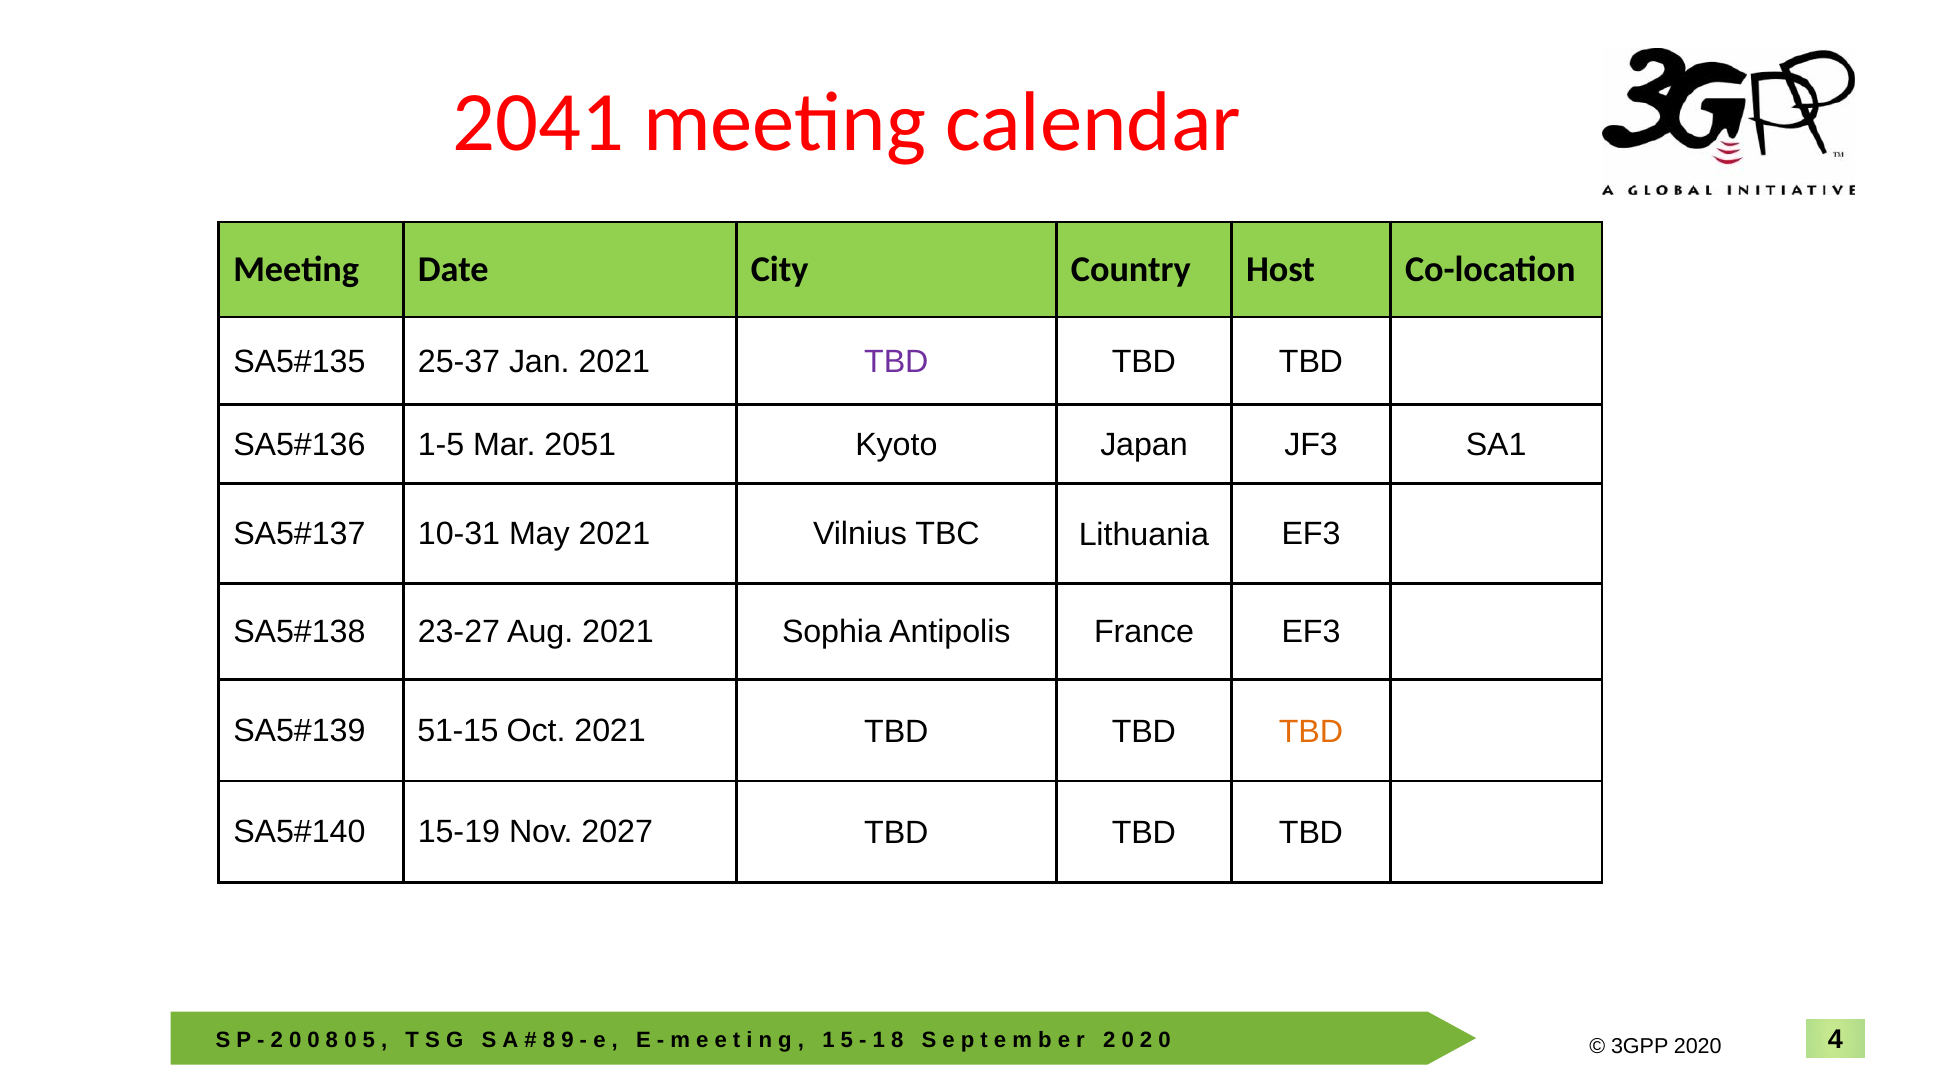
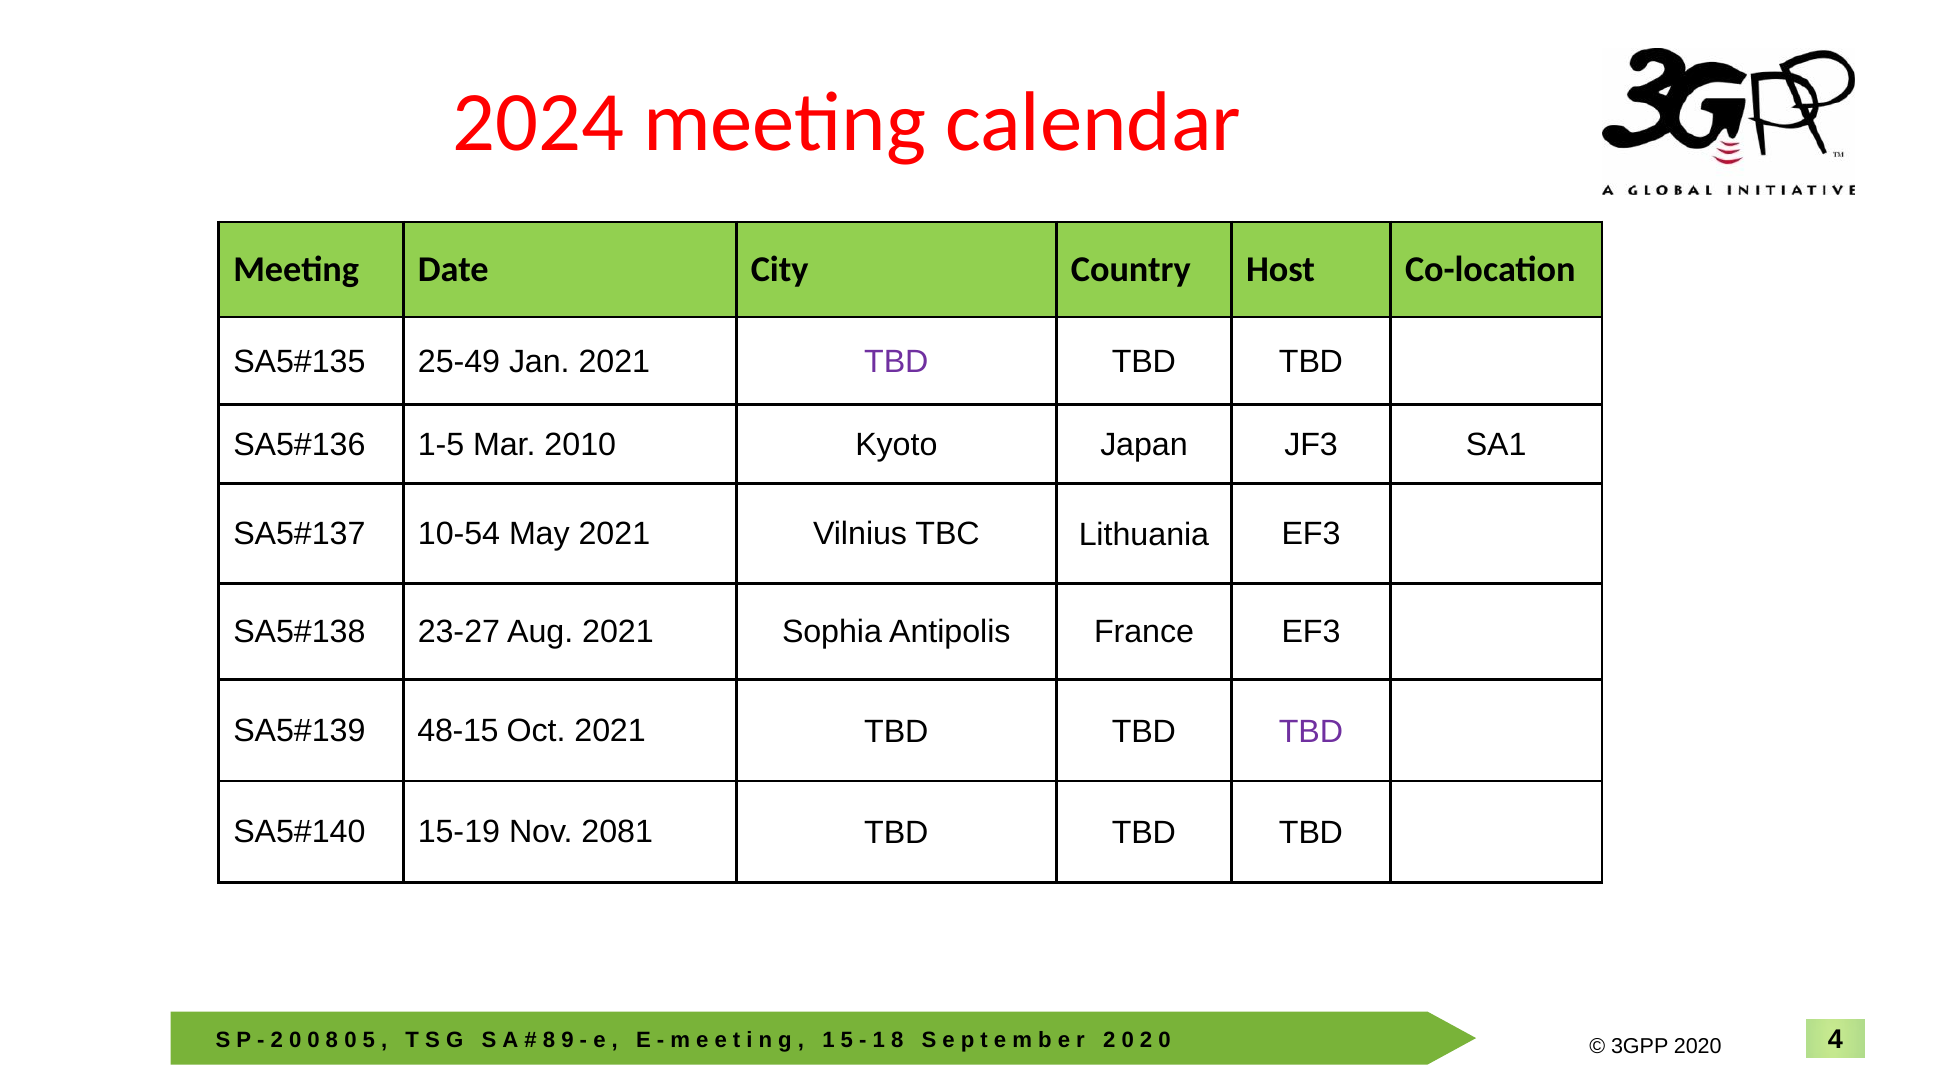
2041: 2041 -> 2024 (538, 123)
25-37: 25-37 -> 25-49 (459, 362)
2051: 2051 -> 2010 (580, 445)
10-31: 10-31 -> 10-54 (459, 534)
51-15: 51-15 -> 48-15 (458, 731)
TBD colour: orange -> purple (1311, 732)
2027: 2027 -> 2081 (617, 833)
